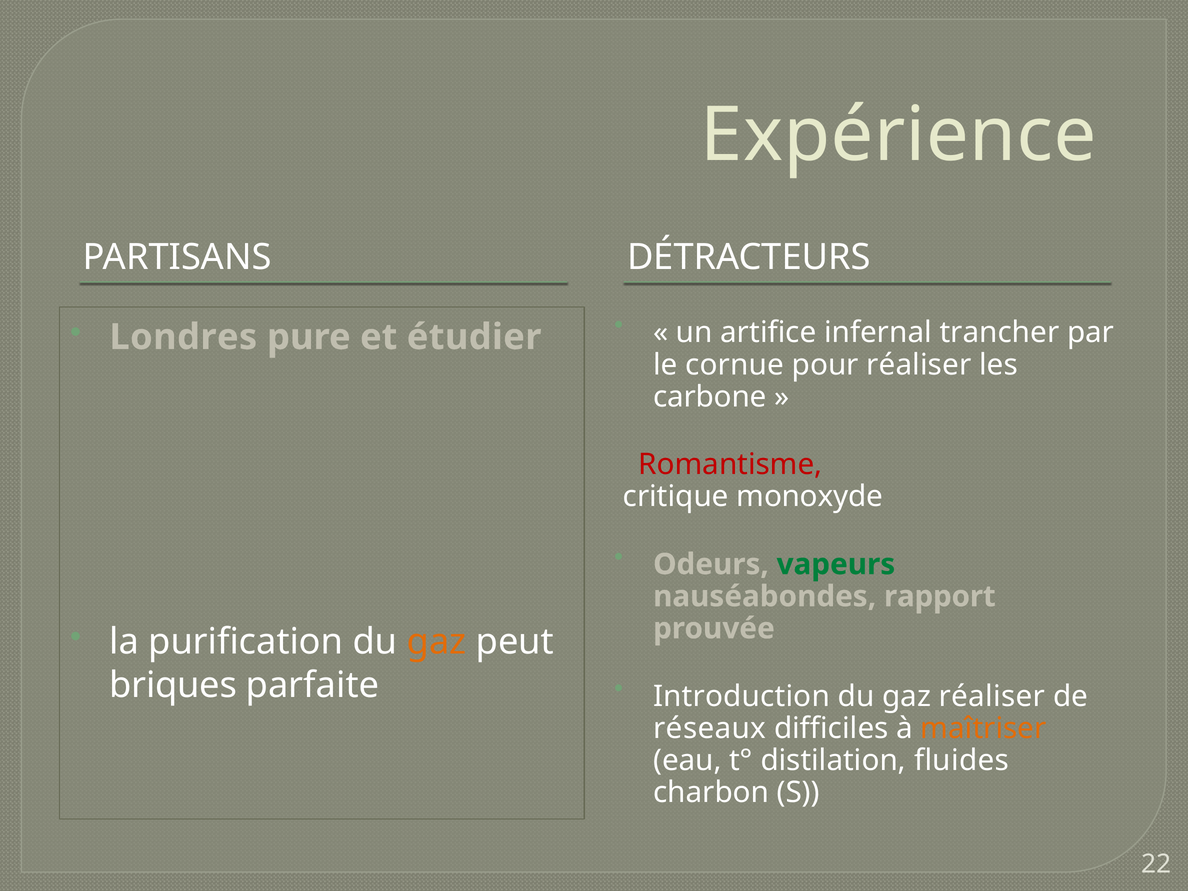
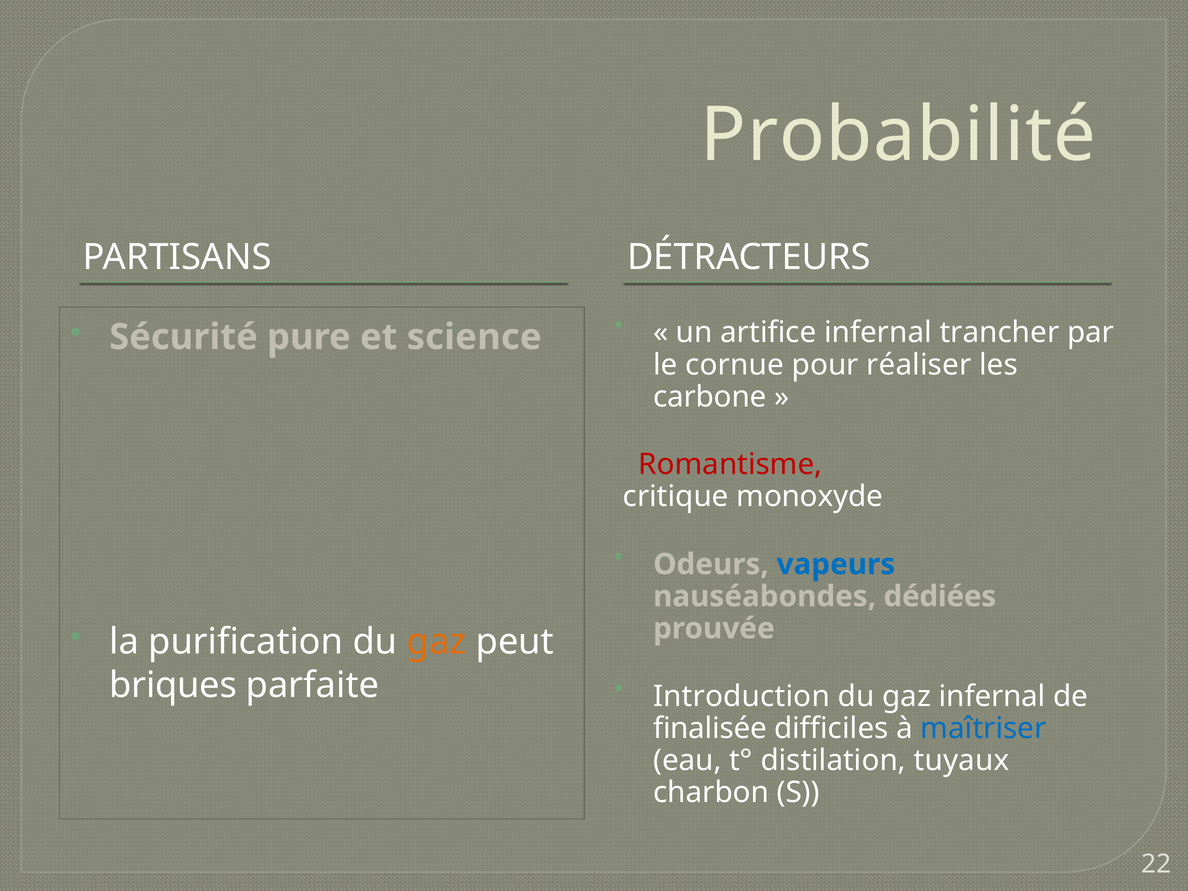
Expérience: Expérience -> Probabilité (898, 135)
Londres: Londres -> Sécurité (183, 337)
étudier: étudier -> science (474, 337)
vapeurs colour: green -> blue (836, 564)
rapport: rapport -> dédiées (940, 596)
gaz réaliser: réaliser -> infernal (992, 696)
réseaux: réseaux -> finalisée (710, 728)
maîtriser colour: orange -> blue (983, 728)
fluides: fluides -> tuyaux (962, 760)
